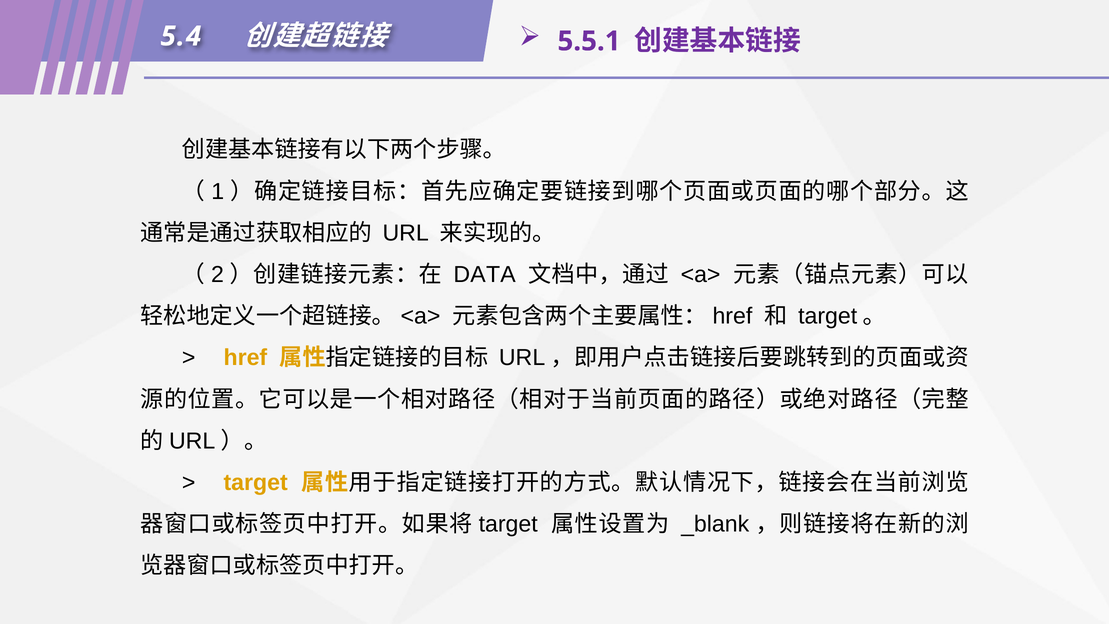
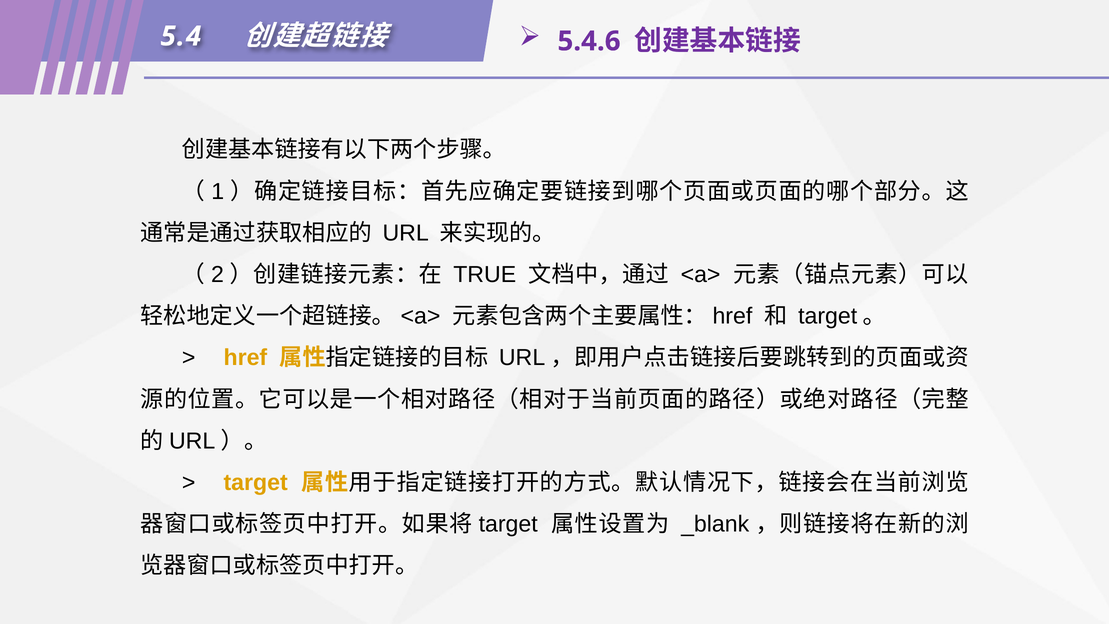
5.5.1: 5.5.1 -> 5.4.6 (589, 41)
DATA: DATA -> TRUE (485, 275)
